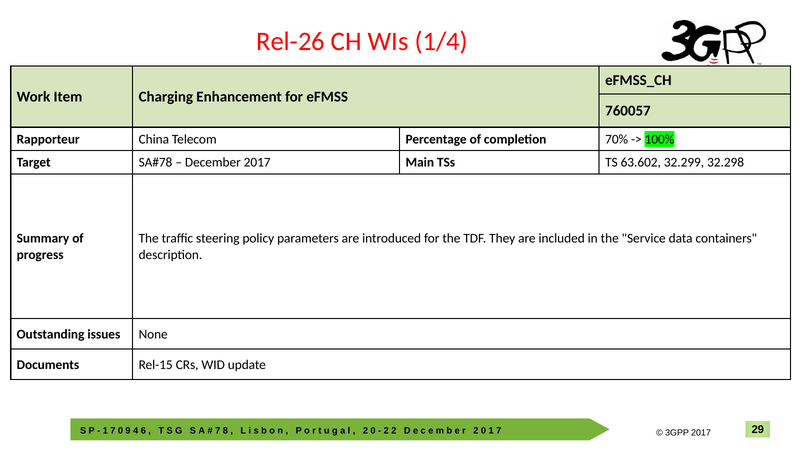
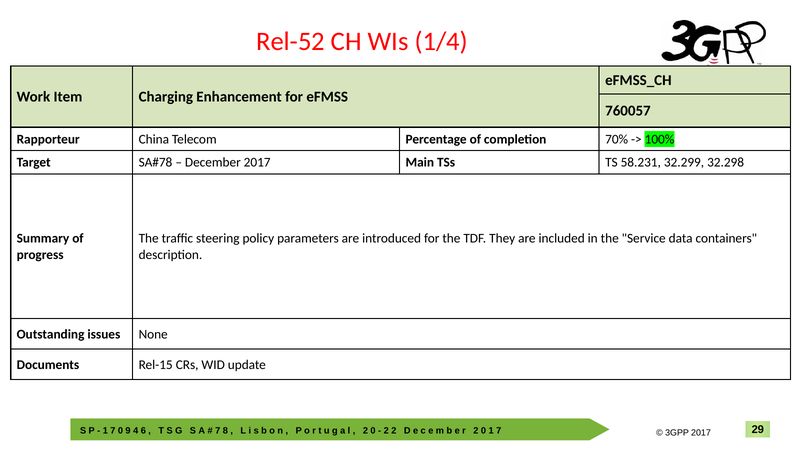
Rel-26: Rel-26 -> Rel-52 (291, 41)
63.602: 63.602 -> 58.231 (641, 162)
